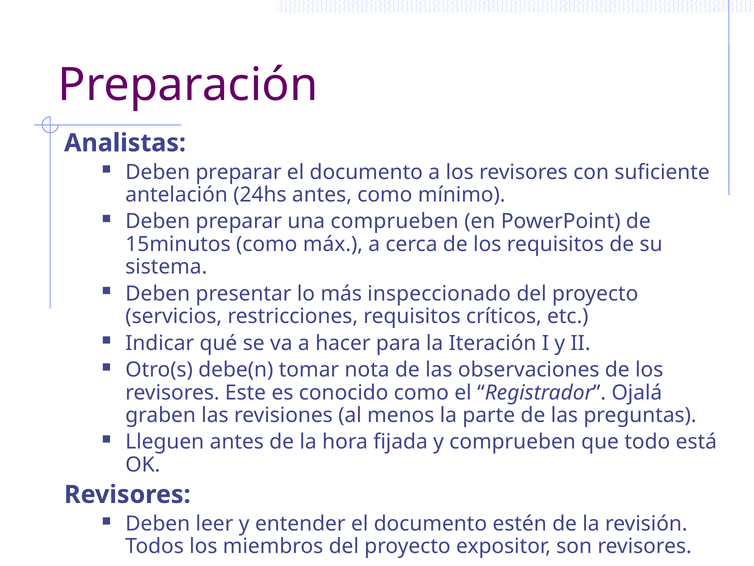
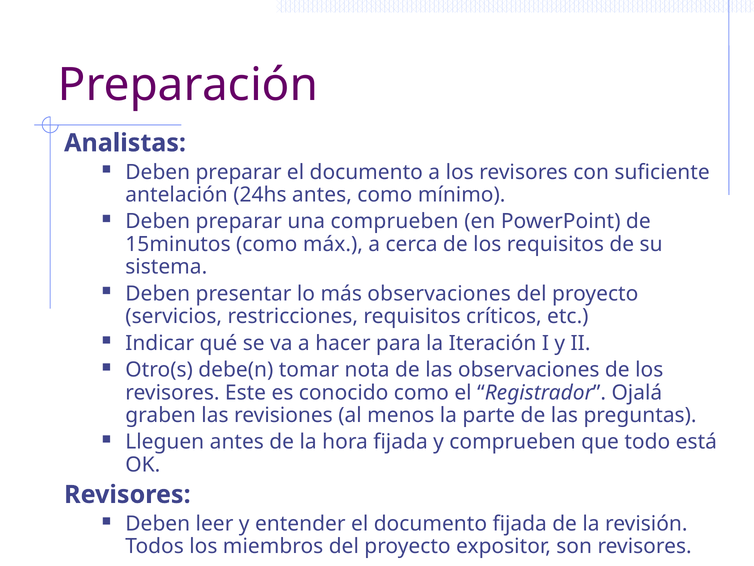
más inspeccionado: inspeccionado -> observaciones (439, 293)
documento estén: estén -> fijada (520, 523)
